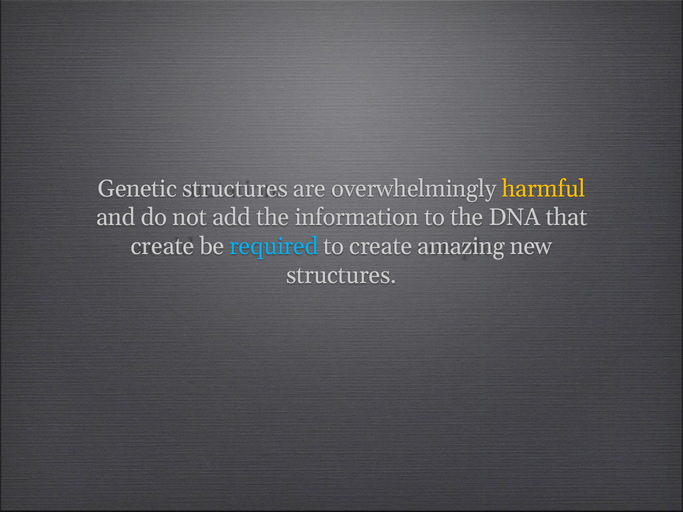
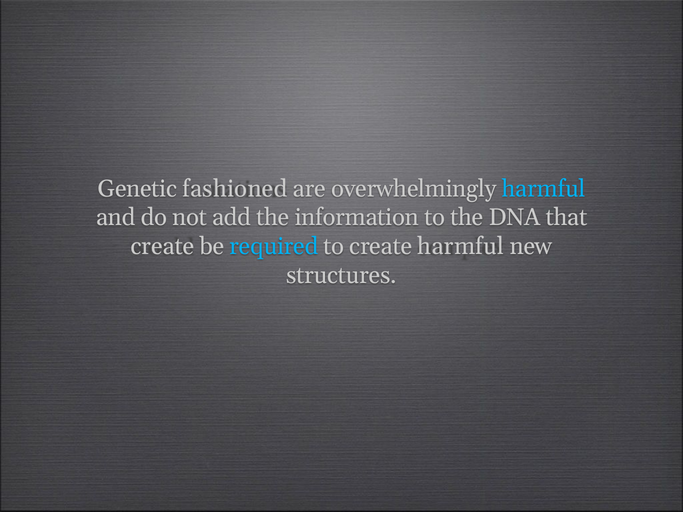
Genetic structures: structures -> fashioned (235, 189)
harmful colour: yellow -> light blue (544, 189)
create amazing: amazing -> harmful (461, 246)
